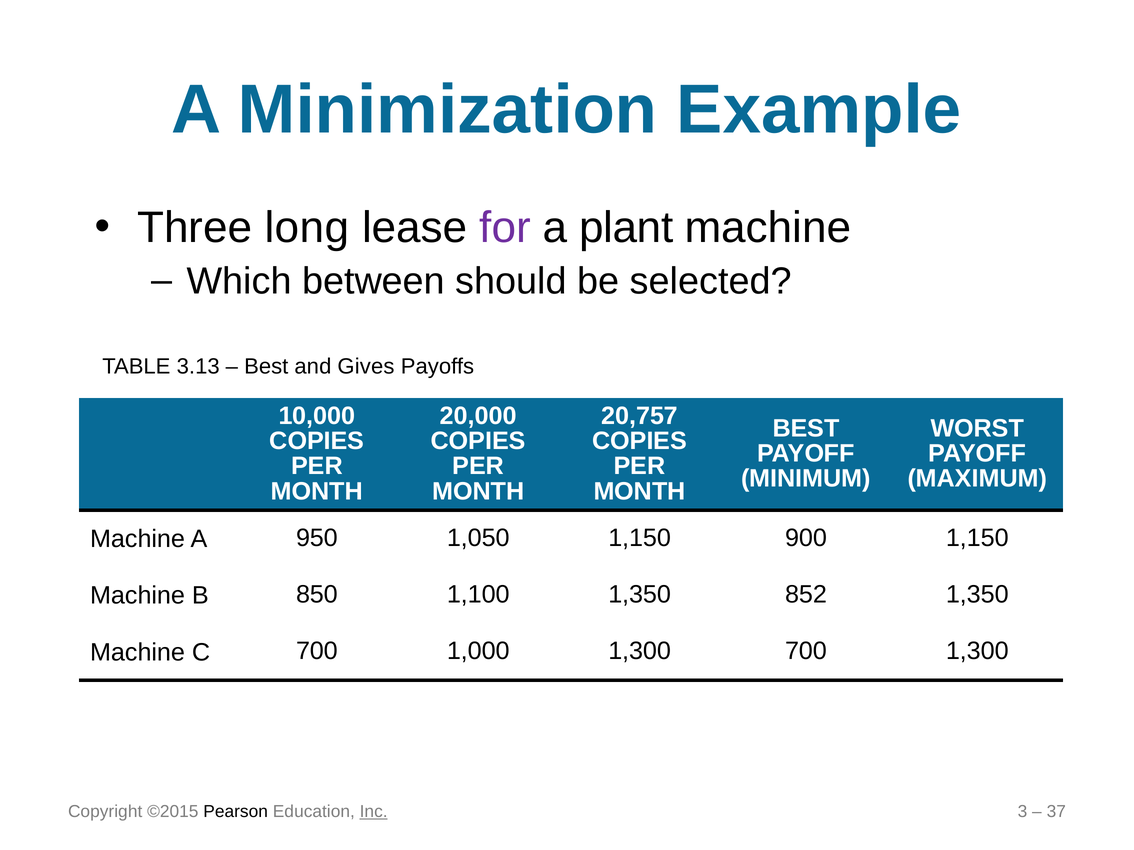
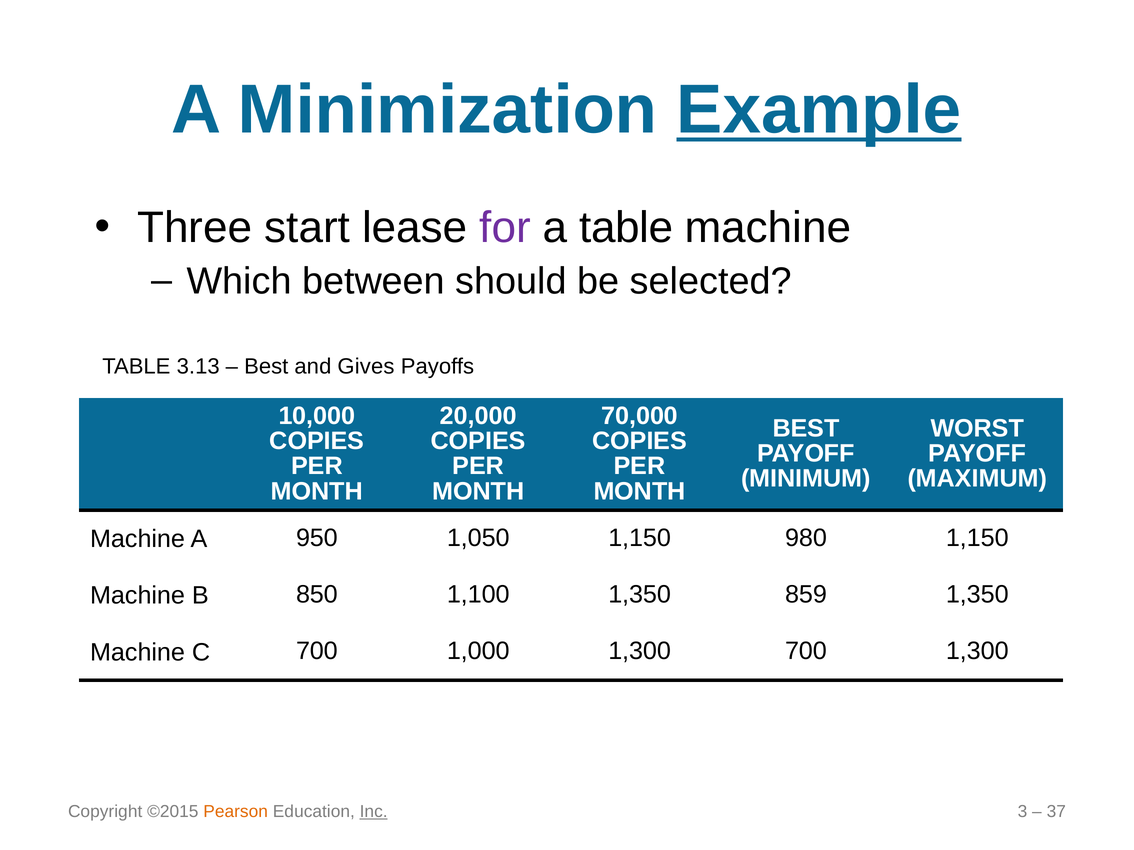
Example underline: none -> present (819, 110)
long: long -> start (307, 228)
a plant: plant -> table (626, 228)
20,757: 20,757 -> 70,000 (640, 416)
900: 900 -> 980 (806, 538)
852: 852 -> 859 (806, 595)
Pearson colour: black -> orange (236, 812)
